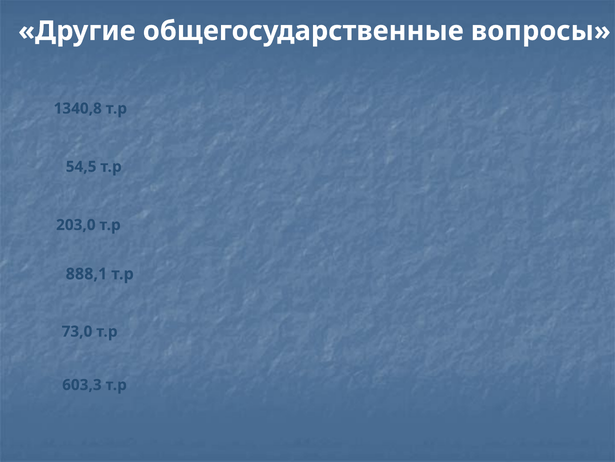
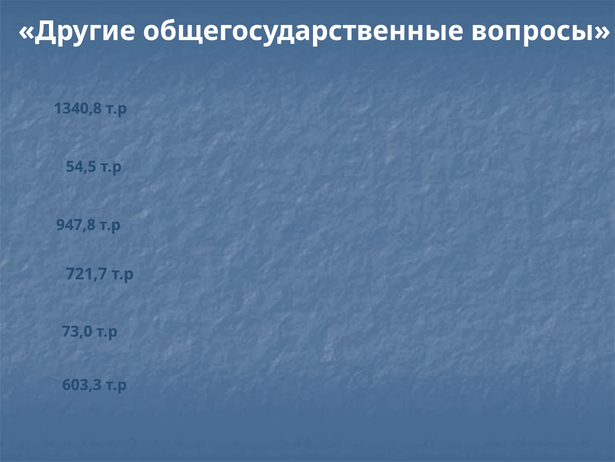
203,0: 203,0 -> 947,8 (76, 225)
888,1: 888,1 -> 721,7 (86, 274)
